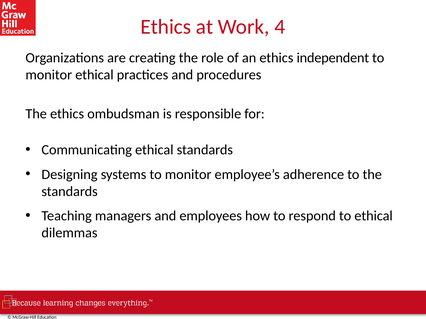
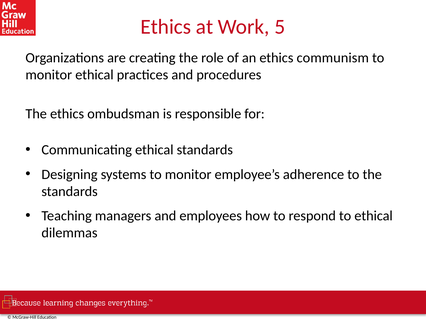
4: 4 -> 5 (280, 27)
independent: independent -> communism (333, 58)
